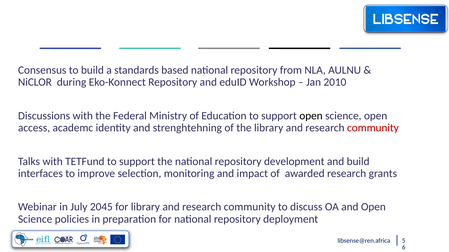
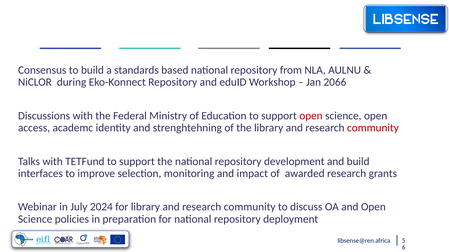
2010: 2010 -> 2066 (335, 82)
open colour: black -> red (311, 116)
2045: 2045 -> 2024 (101, 207)
